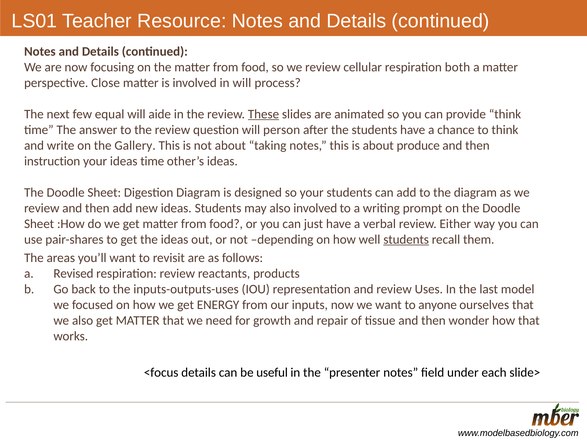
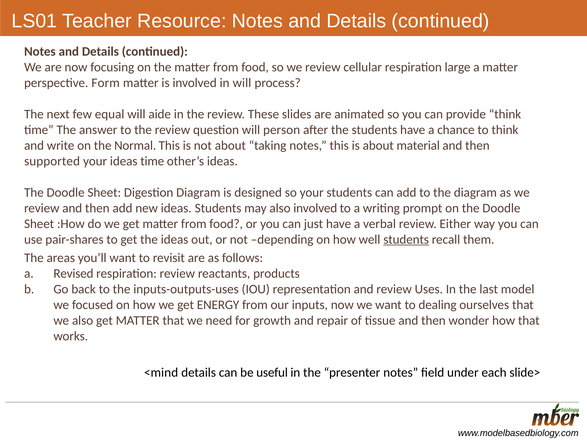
both: both -> large (458, 67)
Close: Close -> Form (106, 83)
These underline: present -> none (263, 114)
Gallery: Gallery -> Normal (135, 145)
produce: produce -> material (418, 145)
instruction: instruction -> supported (52, 161)
anyone: anyone -> dealing (438, 304)
<focus: <focus -> <mind (161, 372)
